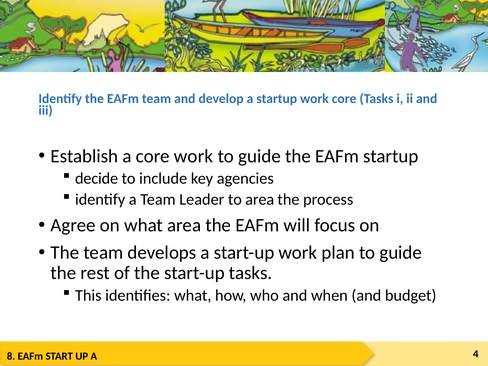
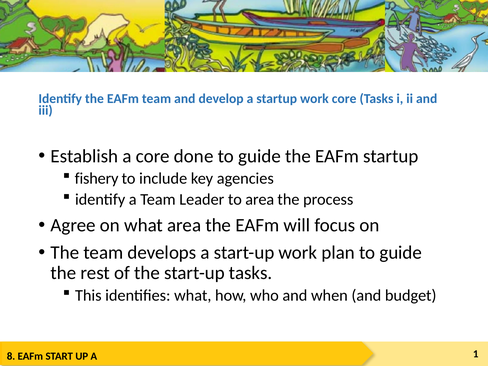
core work: work -> done (194, 156)
decide: decide -> fishery (97, 179)
4: 4 -> 1 (476, 354)
